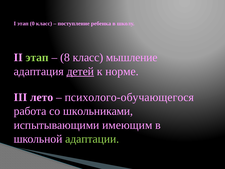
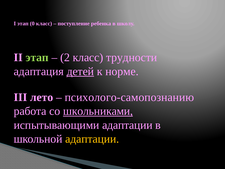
8: 8 -> 2 (65, 57)
мышление: мышление -> трудности (132, 57)
психолого-обучающегося: психолого-обучающегося -> психолого-самопознанию (129, 97)
школьниками underline: none -> present (98, 111)
испытывающими имеющим: имеющим -> адаптации (127, 125)
адаптации colour: light green -> yellow (92, 139)
